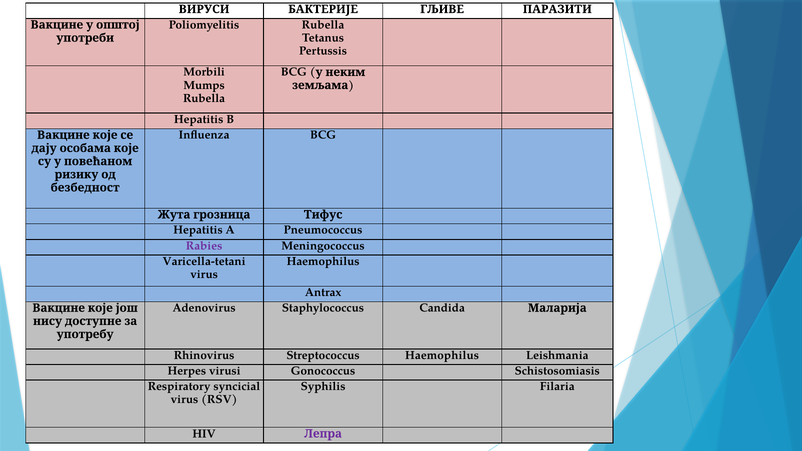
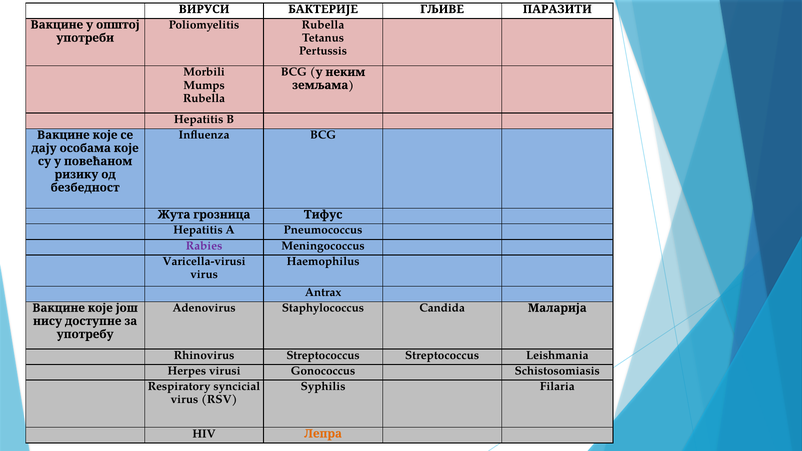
Varicella-tetani: Varicella-tetani -> Varicella-virusi (204, 261)
Streptococcus Haemophilus: Haemophilus -> Streptococcus (442, 355)
Лепра colour: purple -> orange (323, 434)
